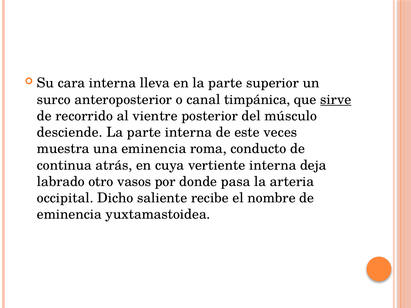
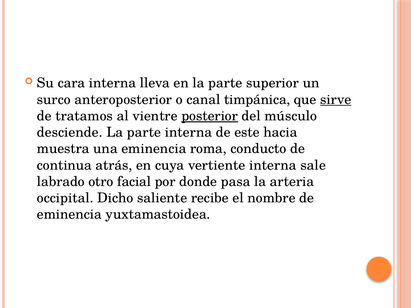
recorrido: recorrido -> tratamos (84, 116)
posterior underline: none -> present (210, 116)
veces: veces -> hacia (280, 132)
deja: deja -> sale (313, 165)
vasos: vasos -> facial (134, 182)
